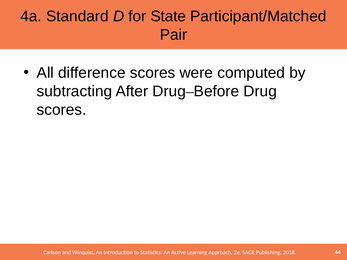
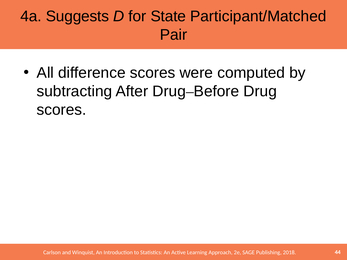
Standard: Standard -> Suggests (77, 16)
